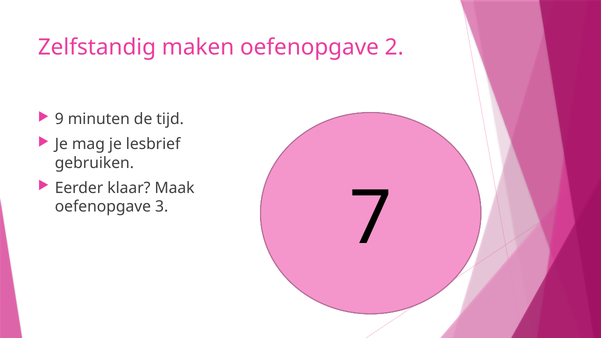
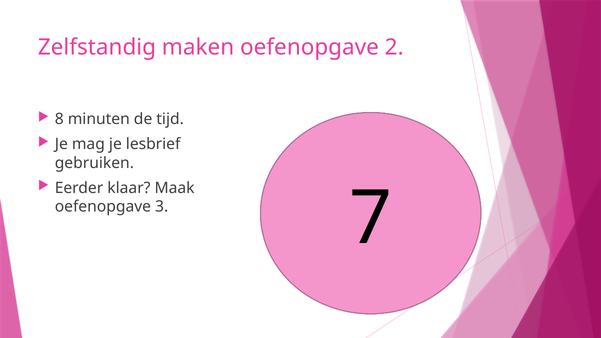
9: 9 -> 8 (59, 119)
